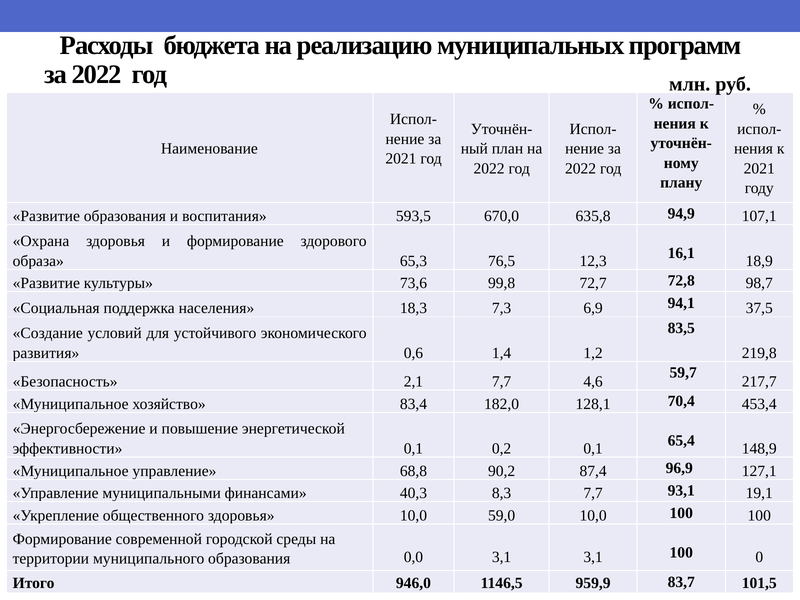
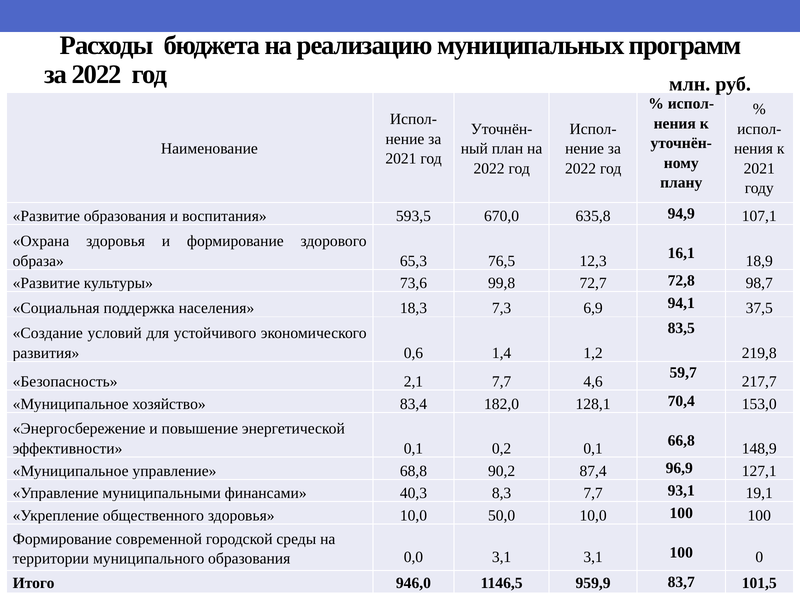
453,4: 453,4 -> 153,0 (759, 404)
65,4: 65,4 -> 66,8 (681, 441)
59,0: 59,0 -> 50,0 (502, 516)
